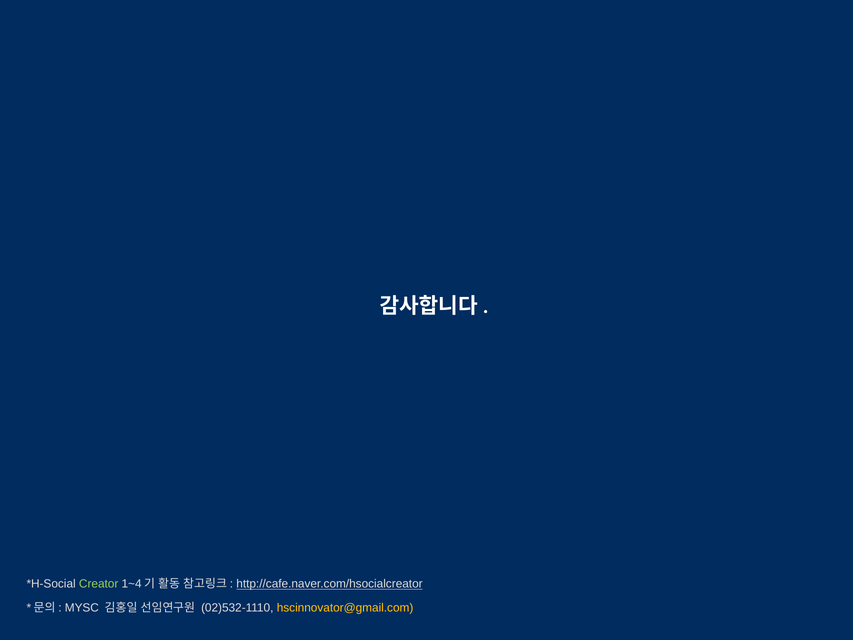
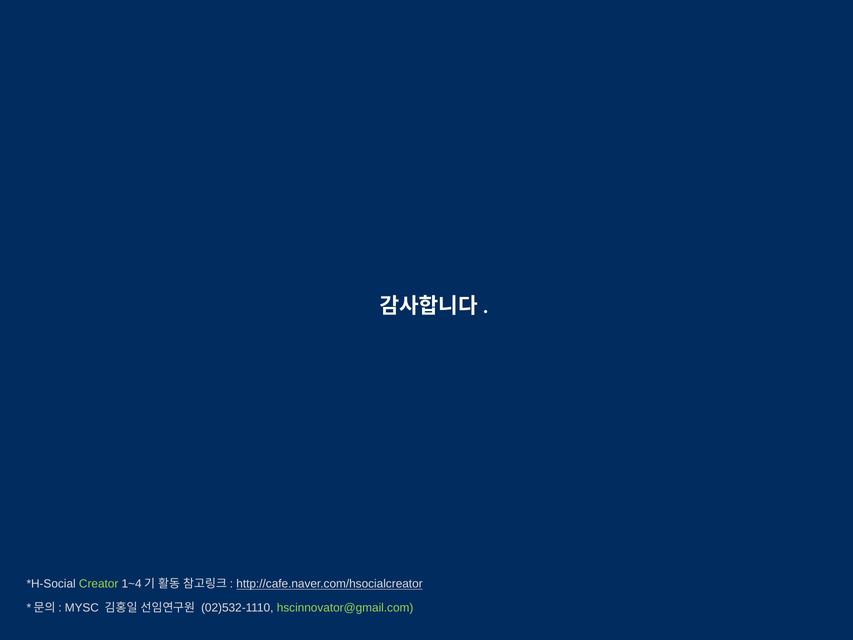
hscinnovator@gmail.com colour: yellow -> light green (345, 607)
